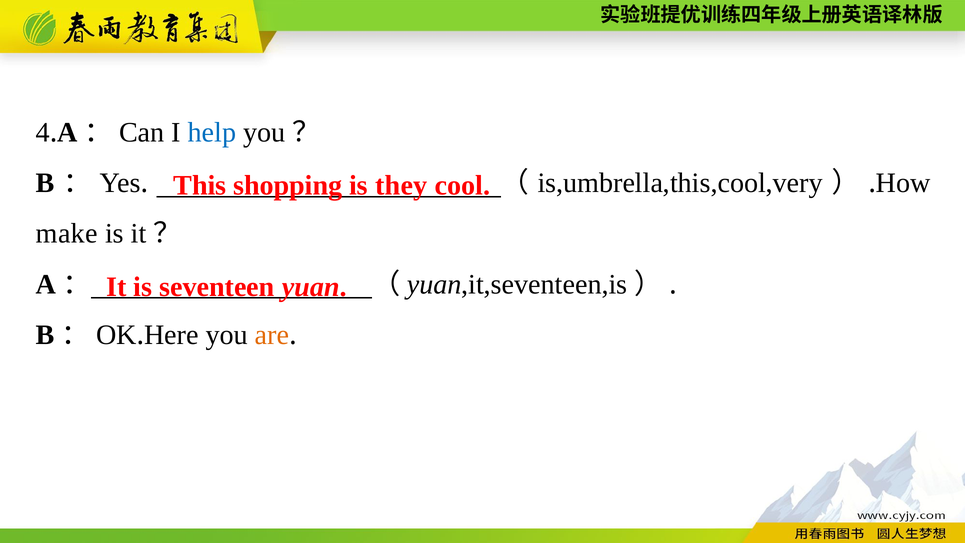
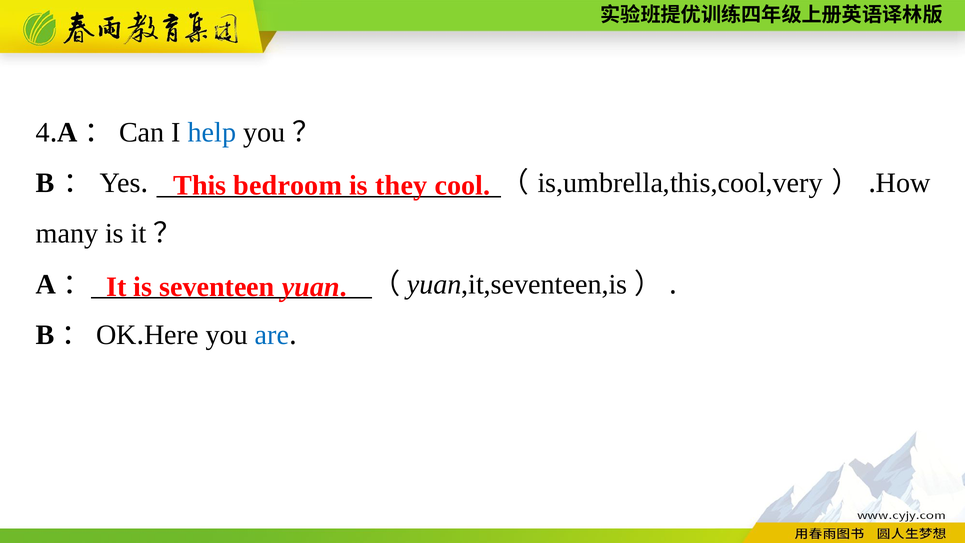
shopping: shopping -> bedroom (288, 186)
make: make -> many (67, 234)
are colour: orange -> blue (272, 335)
